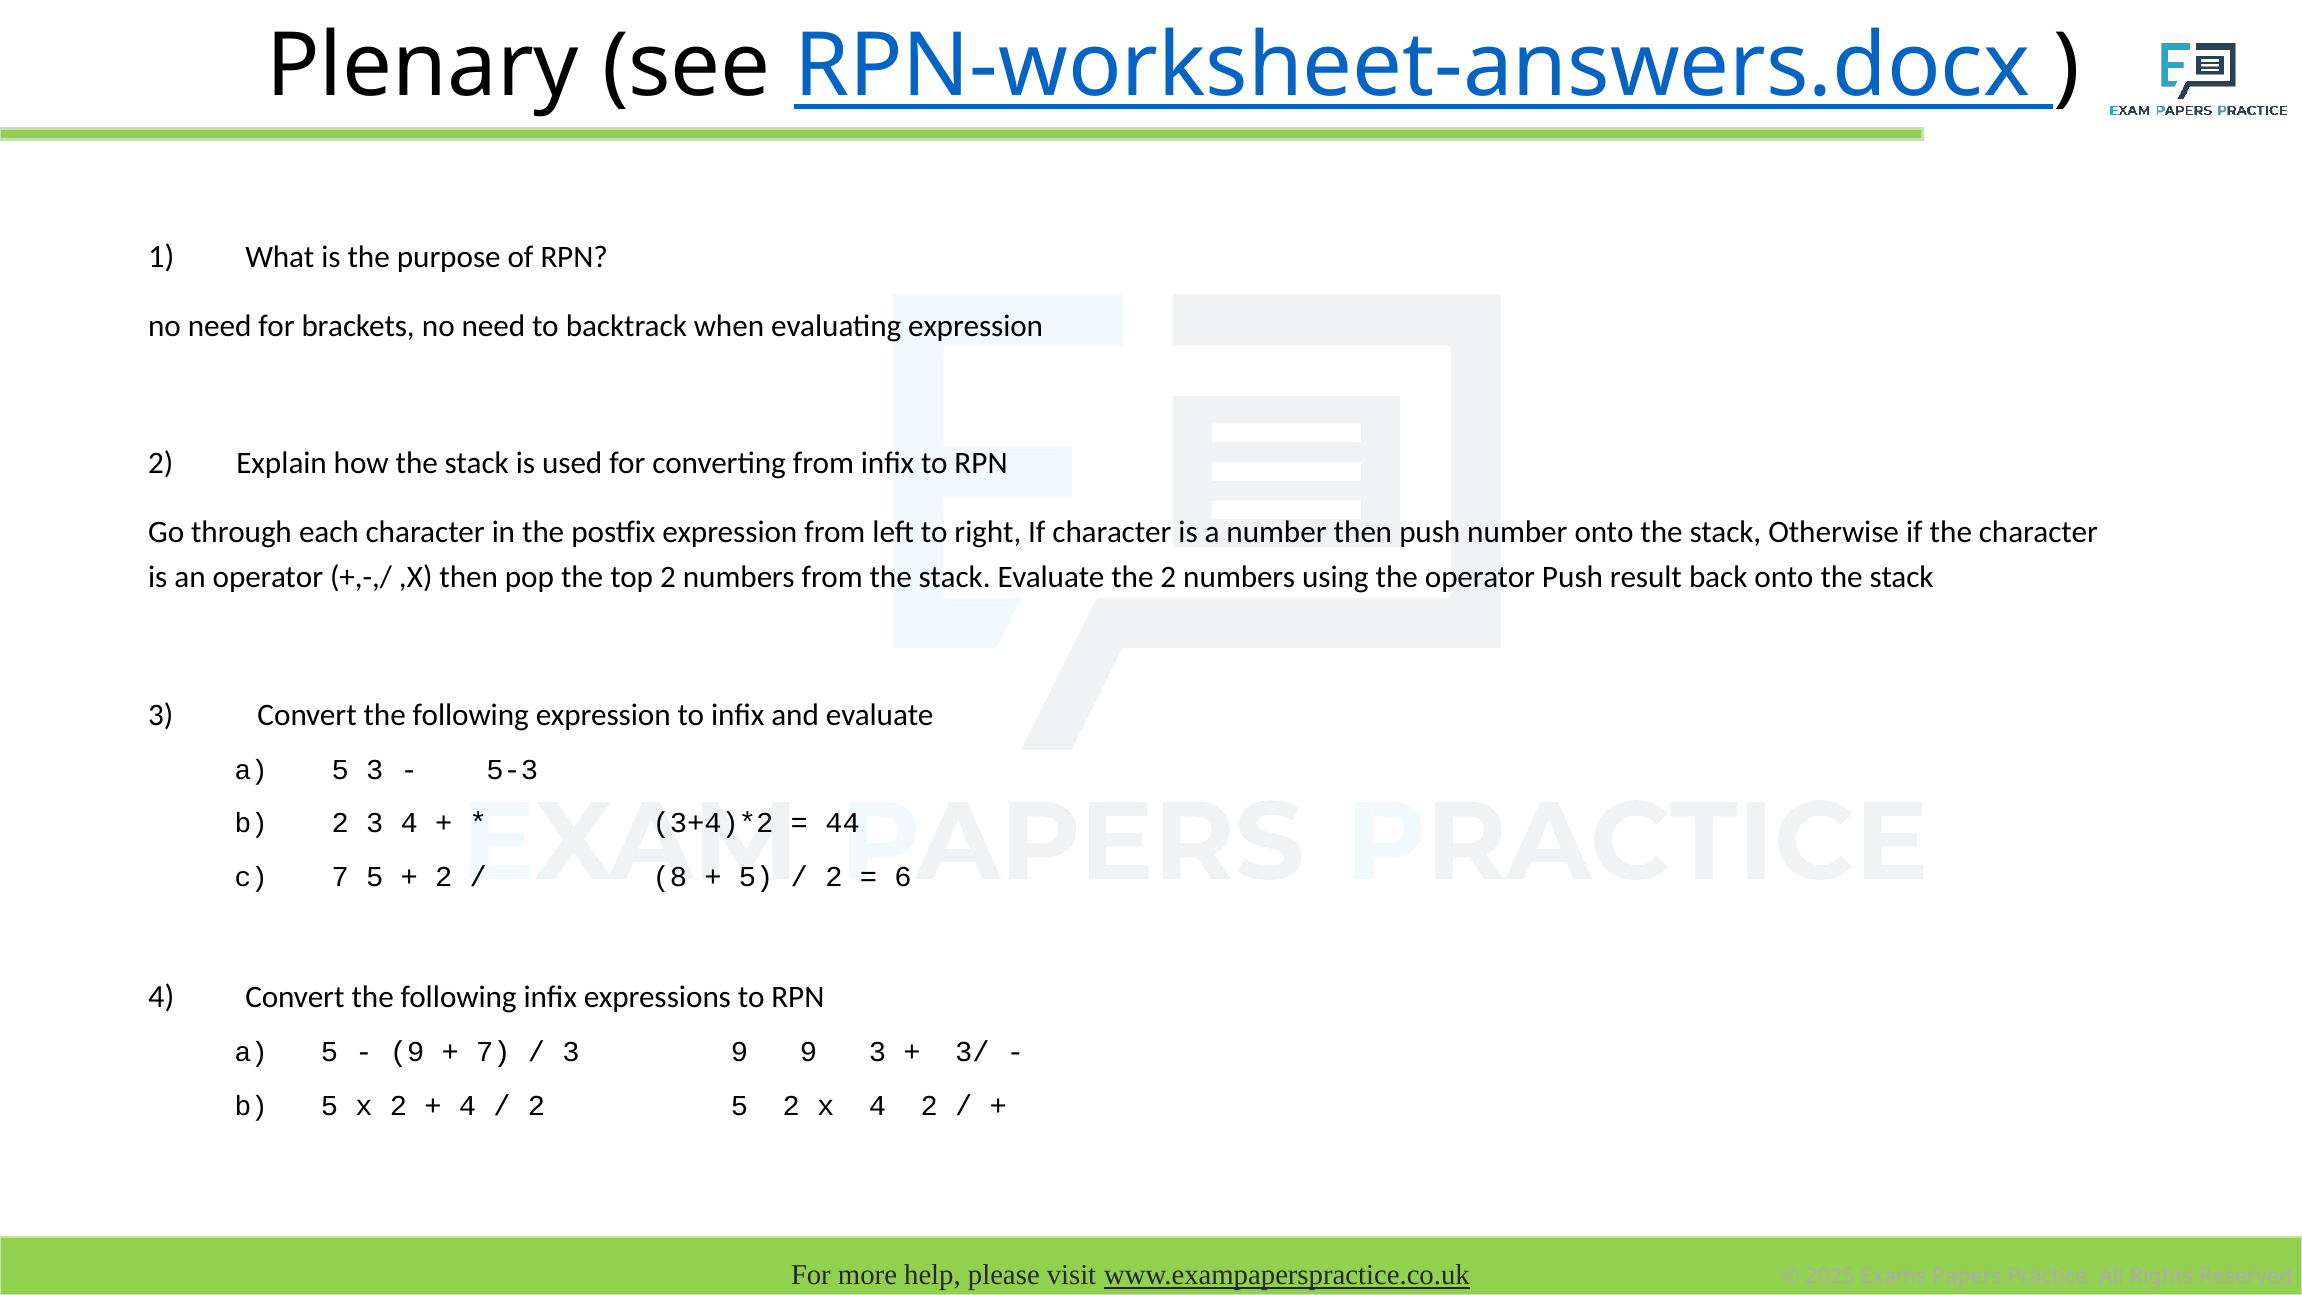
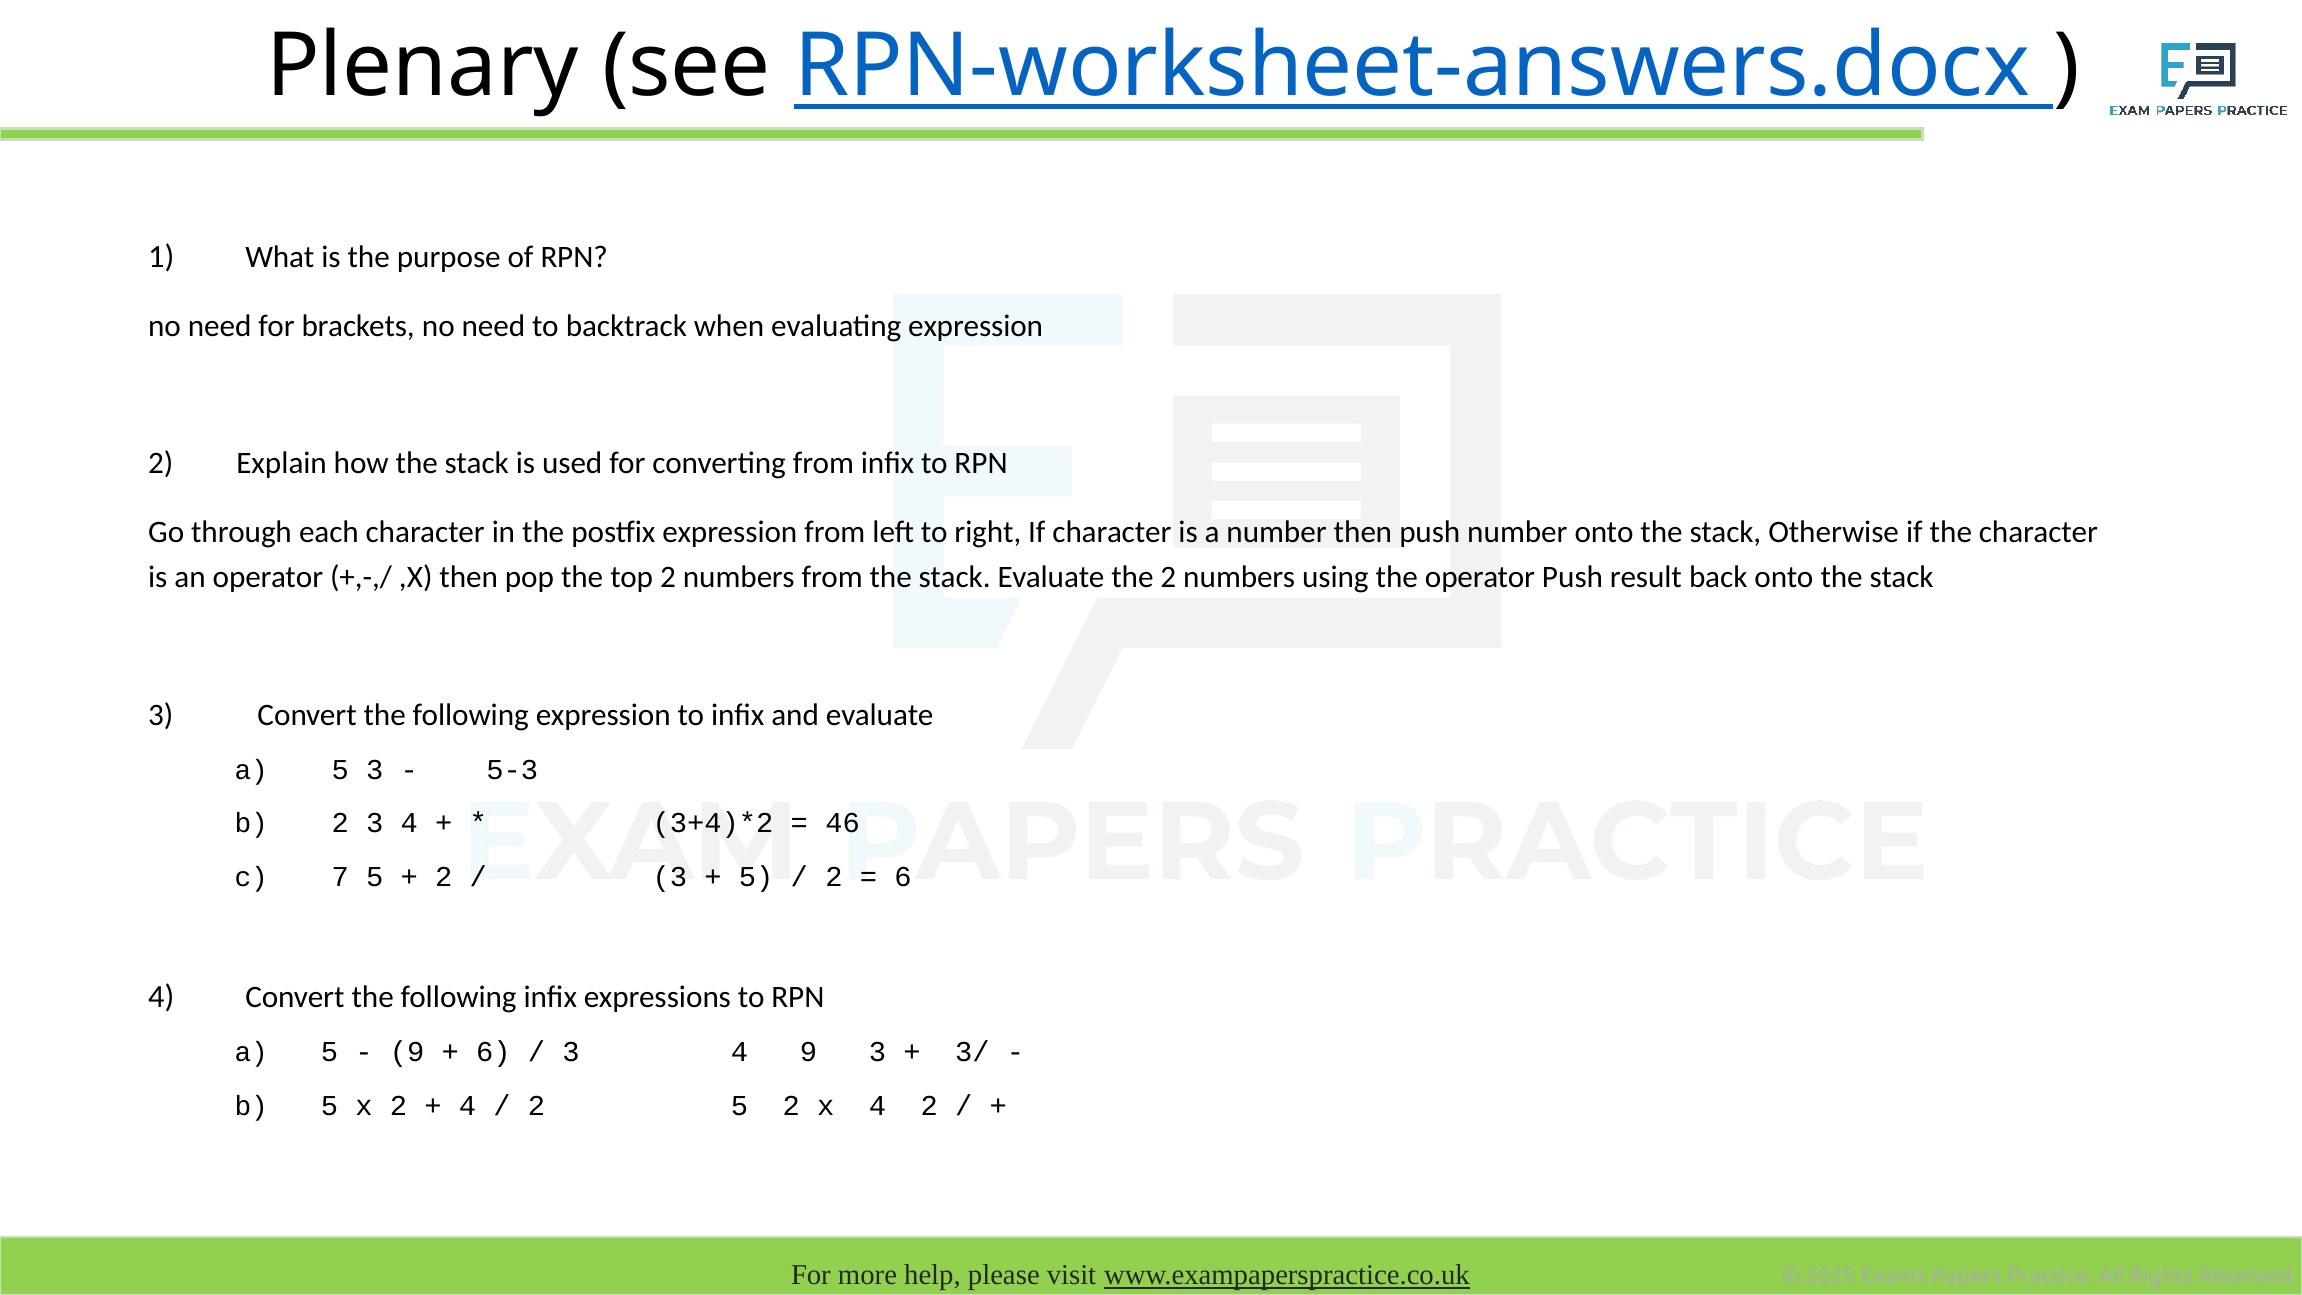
44: 44 -> 46 (843, 823)
8: 8 -> 3 (670, 877)
7: 7 -> 6 (493, 1052)
9: 9 -> 4 (739, 1052)
